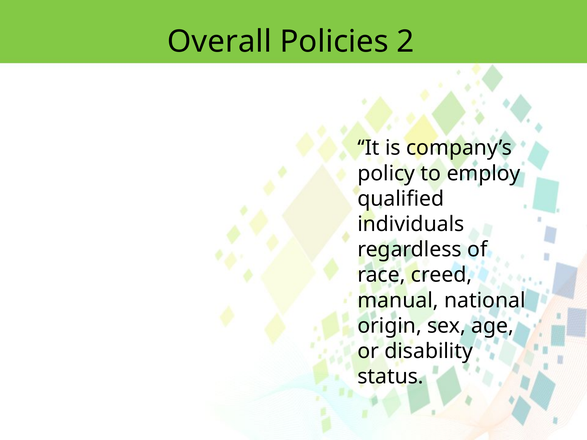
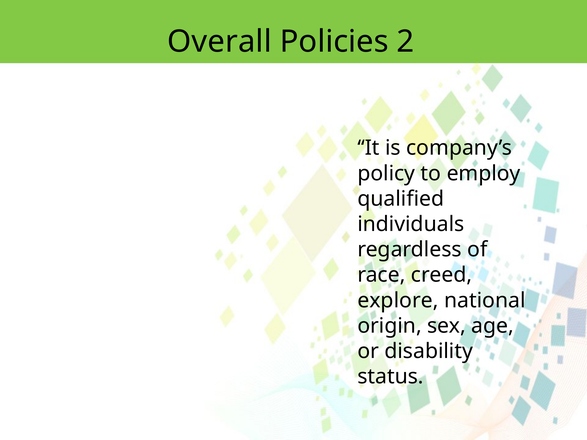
manual: manual -> explore (398, 301)
